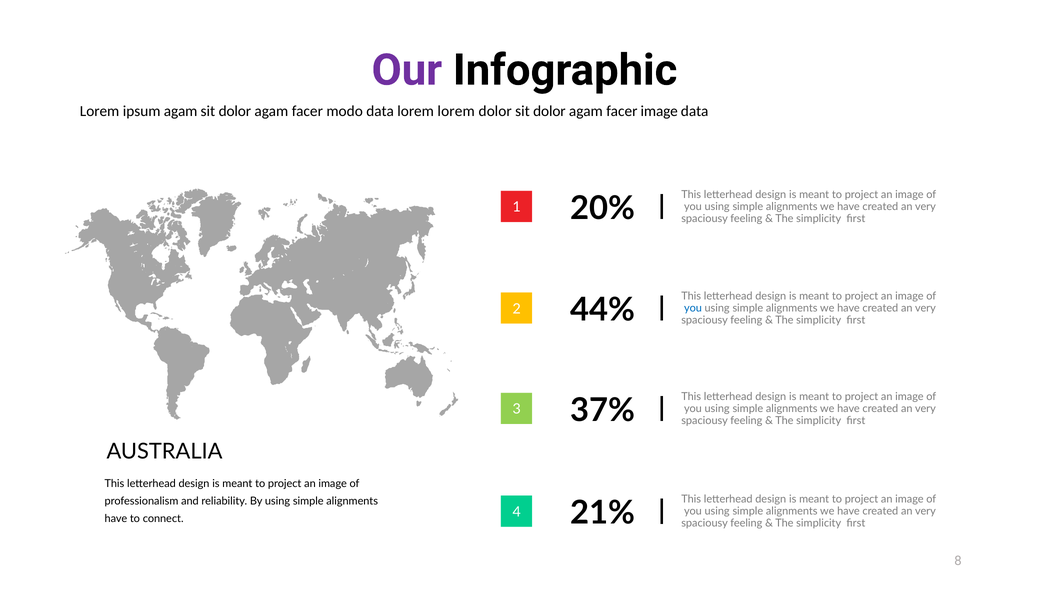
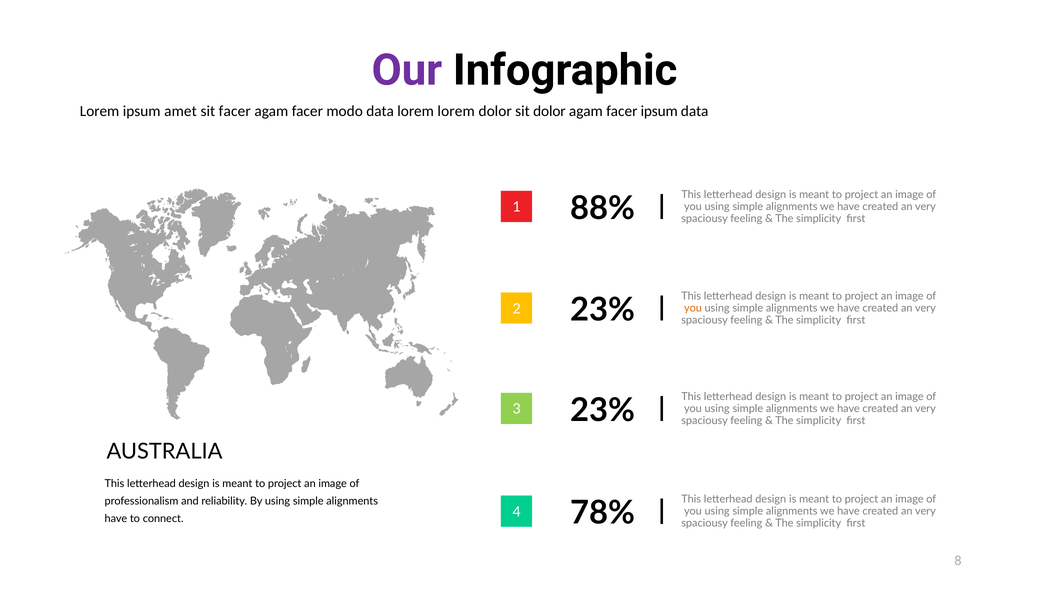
ipsum agam: agam -> amet (181, 111)
dolor: dolor -> facer (235, 111)
facer image: image -> ipsum (659, 111)
20%: 20% -> 88% (602, 208)
2 44%: 44% -> 23% (602, 310)
you colour: blue -> orange (693, 308)
3 37%: 37% -> 23% (602, 410)
21%: 21% -> 78% (602, 513)
